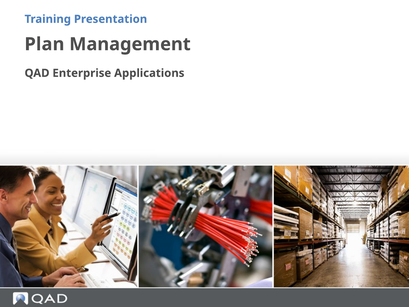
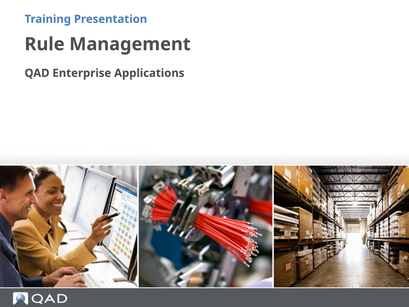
Plan: Plan -> Rule (45, 44)
